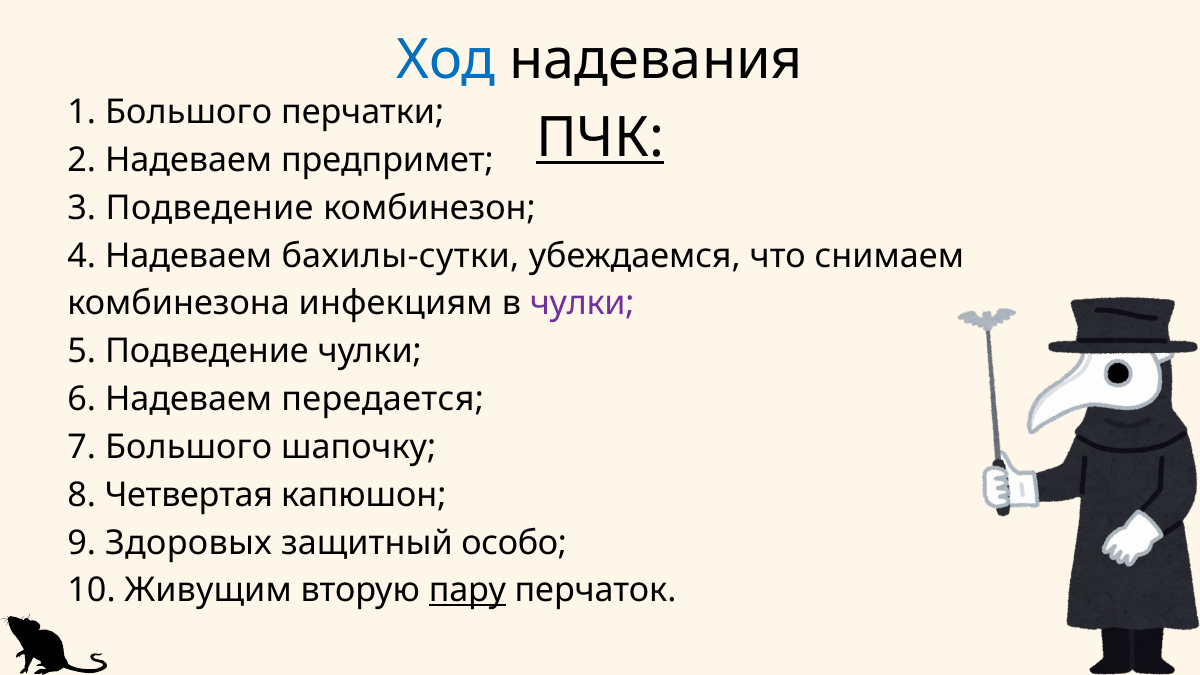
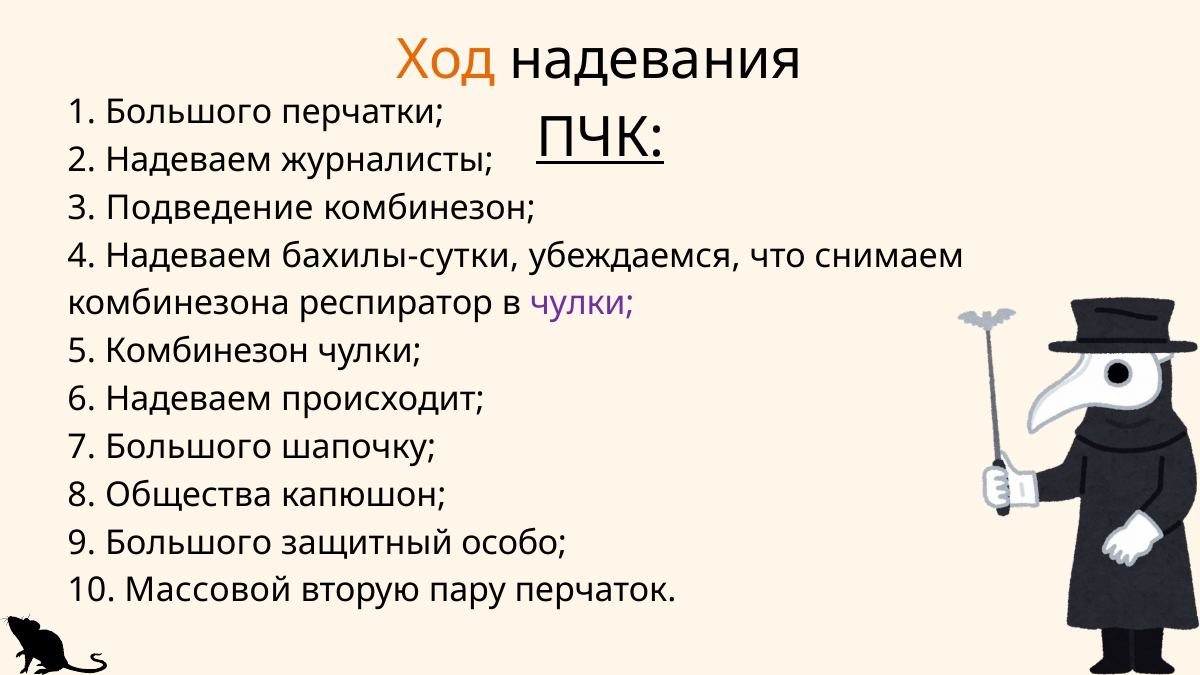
Ход colour: blue -> orange (446, 60)
предпримет: предпримет -> журналисты (387, 160)
инфекциям: инфекциям -> респиратор (396, 304)
5 Подведение: Подведение -> Комбинезон (207, 351)
передается: передается -> происходит (383, 399)
Четвертая: Четвертая -> Общества (189, 495)
9 Здоровых: Здоровых -> Большого (189, 543)
Живущим: Живущим -> Массовой (208, 591)
пару underline: present -> none (467, 591)
